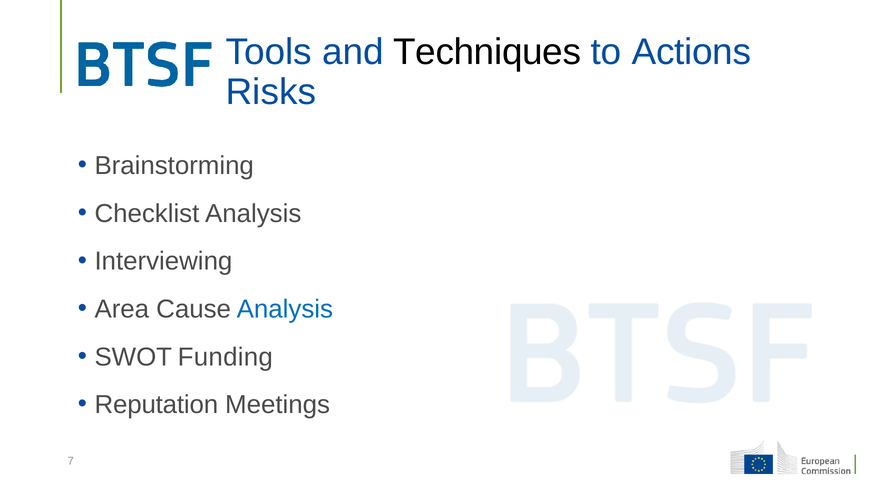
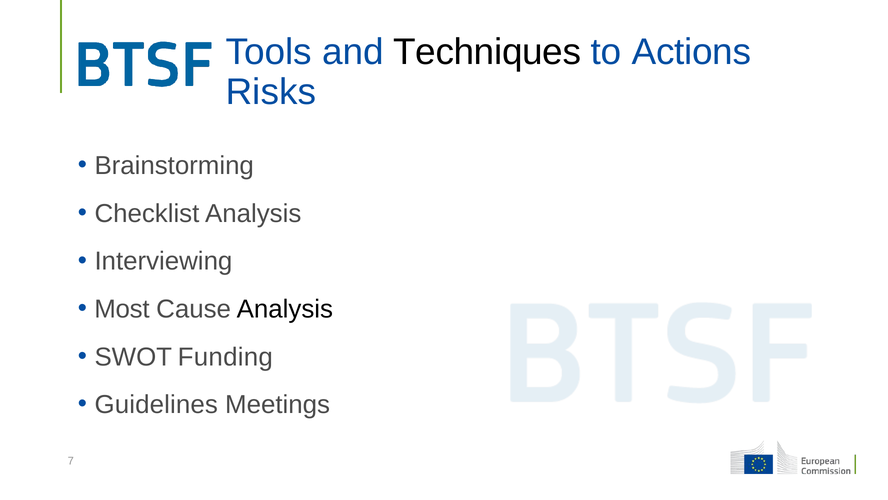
Area: Area -> Most (122, 309)
Analysis colour: blue -> black (285, 309)
Reputation: Reputation -> Guidelines (156, 404)
